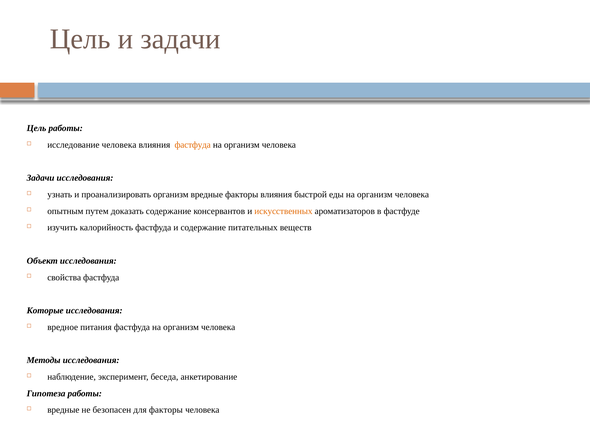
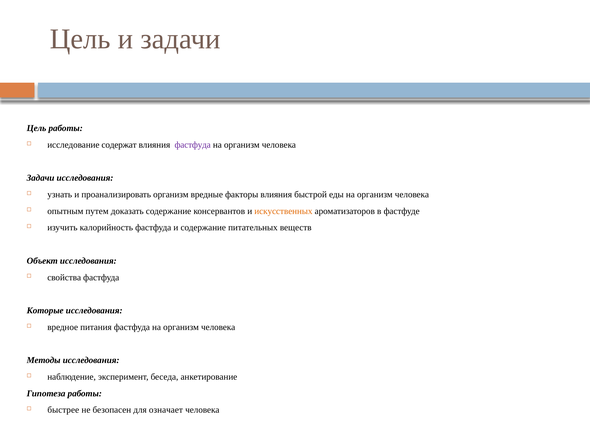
исследование человека: человека -> содержат (119, 145)
фастфуда colour: orange -> purple (193, 145)
вредные: вредные -> быстрее (63, 410)
для факторы: факторы -> означает (166, 410)
